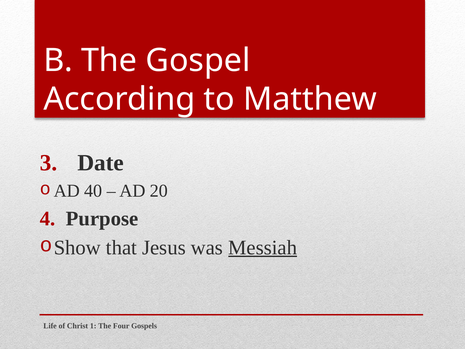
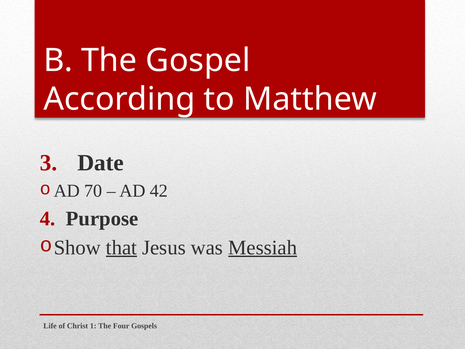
40: 40 -> 70 (93, 191)
20: 20 -> 42 (159, 191)
that underline: none -> present (121, 247)
